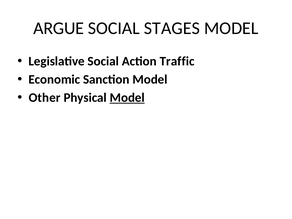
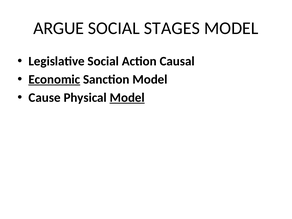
Traffic: Traffic -> Causal (177, 61)
Economic underline: none -> present (54, 79)
Other: Other -> Cause (45, 98)
